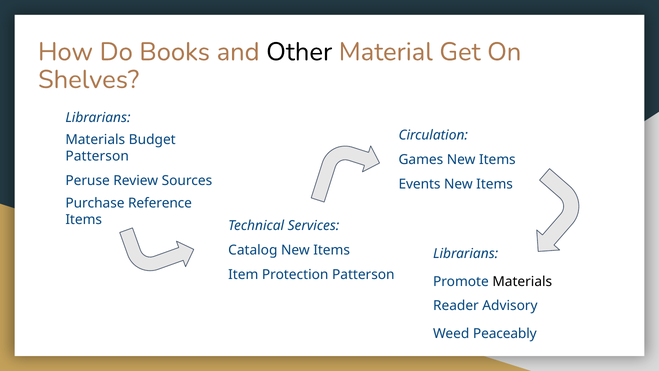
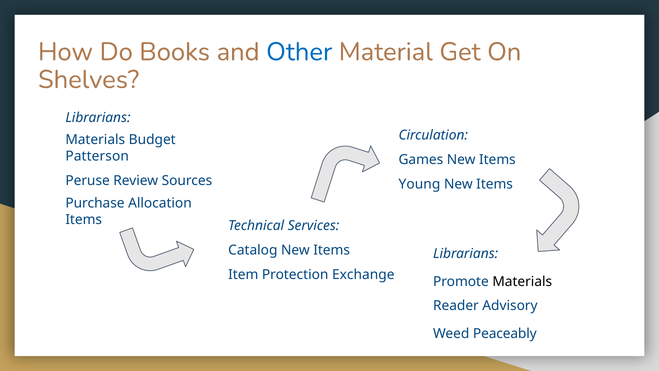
Other colour: black -> blue (299, 52)
Events: Events -> Young (419, 184)
Reference: Reference -> Allocation (160, 203)
Protection Patterson: Patterson -> Exchange (363, 275)
